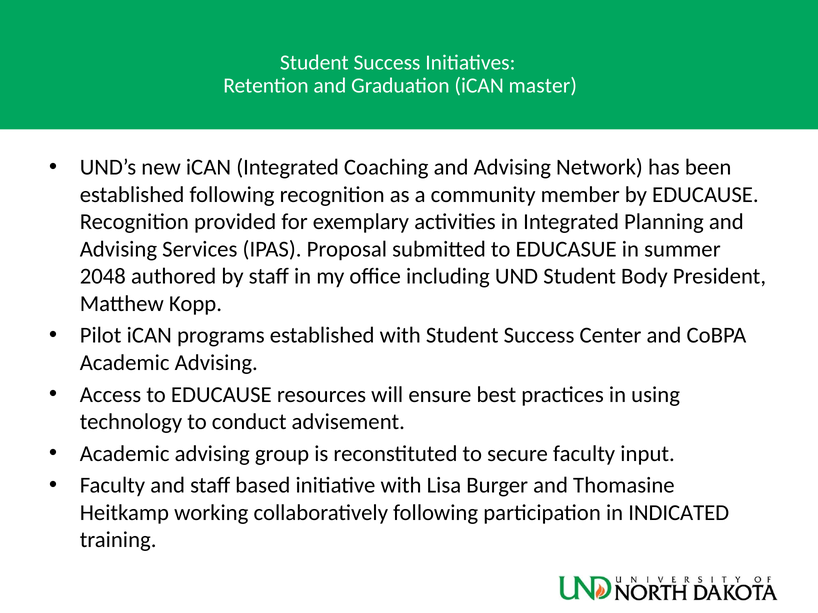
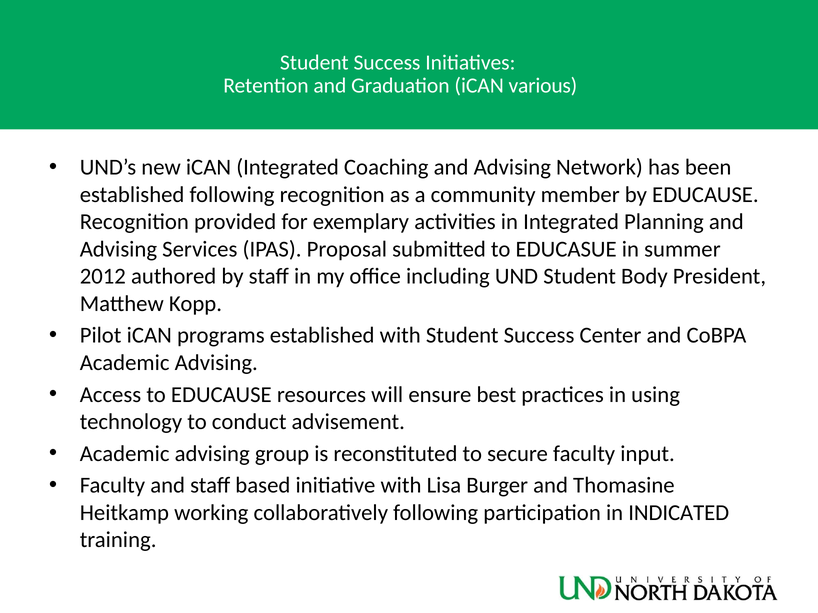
master: master -> various (543, 86)
2048: 2048 -> 2012 (103, 277)
